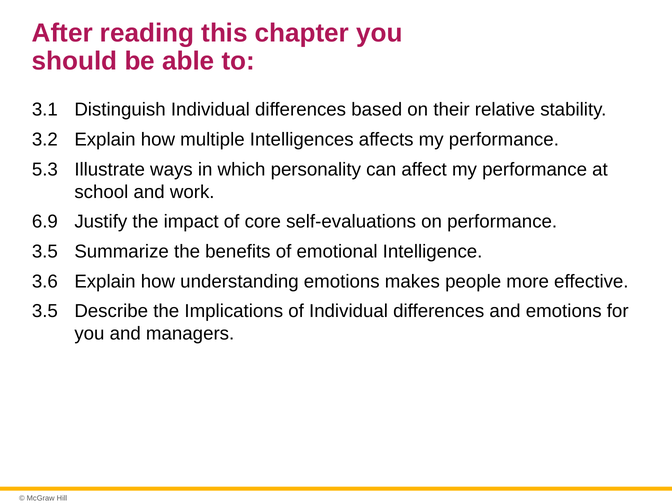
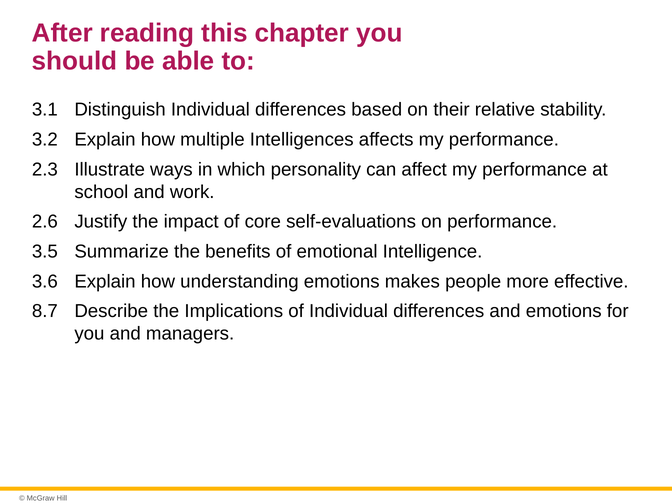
5.3: 5.3 -> 2.3 (45, 169)
6.9: 6.9 -> 2.6 (45, 222)
3.5: 3.5 -> 8.7 (45, 311)
